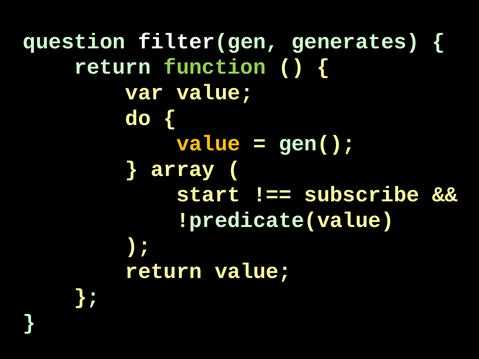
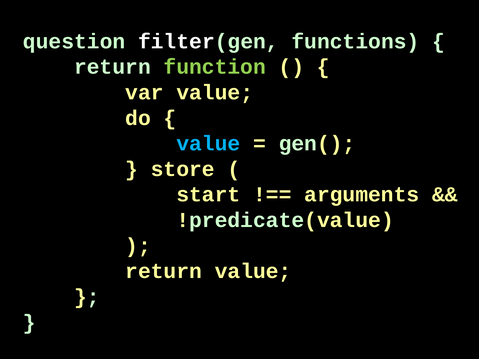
generates: generates -> functions (355, 41)
value colour: yellow -> light blue (208, 144)
array: array -> store (183, 169)
subscribe: subscribe -> arguments (362, 195)
